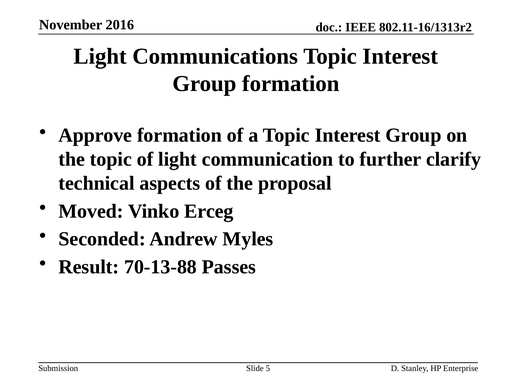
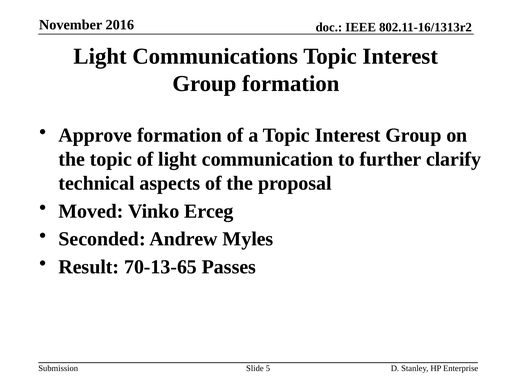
70-13-88: 70-13-88 -> 70-13-65 (161, 267)
